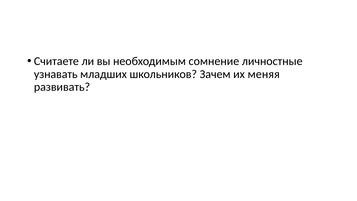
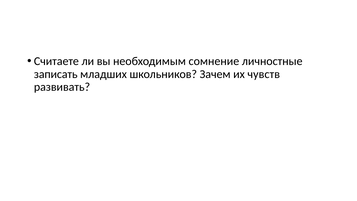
узнавать: узнавать -> записать (56, 74)
меняя: меняя -> чувств (264, 74)
